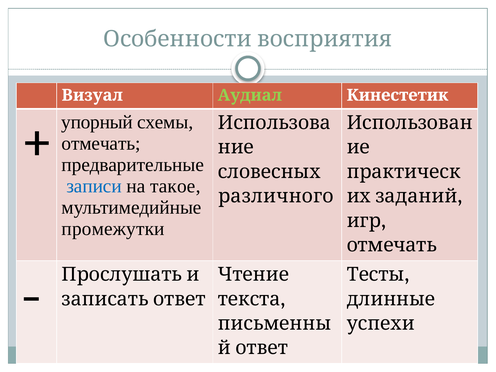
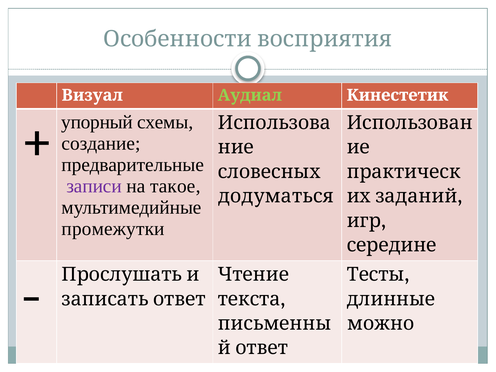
отмечать: отмечать -> создание (101, 143)
записи colour: blue -> purple (94, 186)
различного: различного -> додуматься (276, 196)
отмечать: отмечать -> середине (392, 245)
успехи: успехи -> можно (381, 323)
